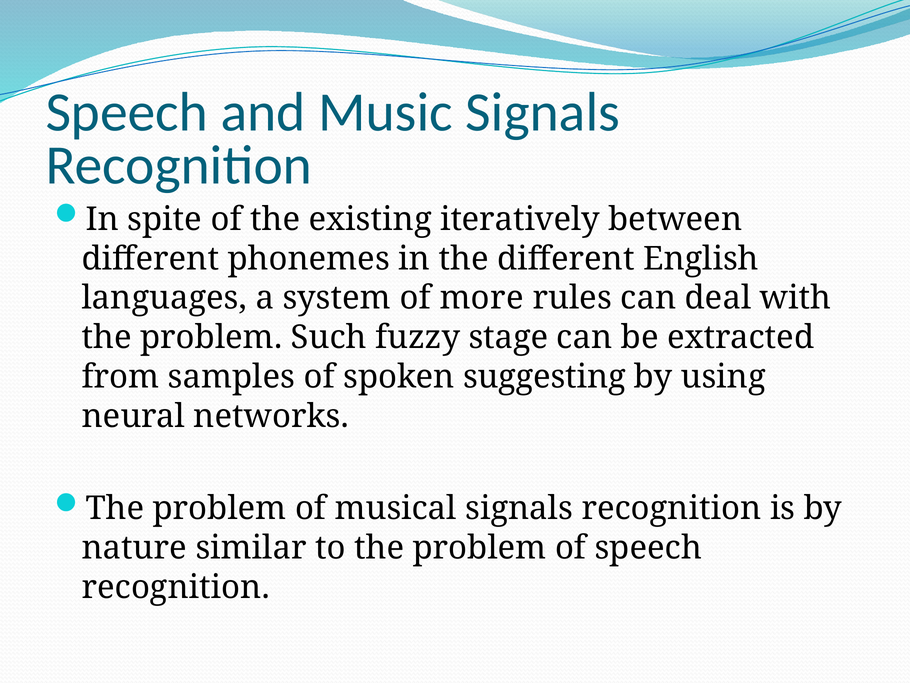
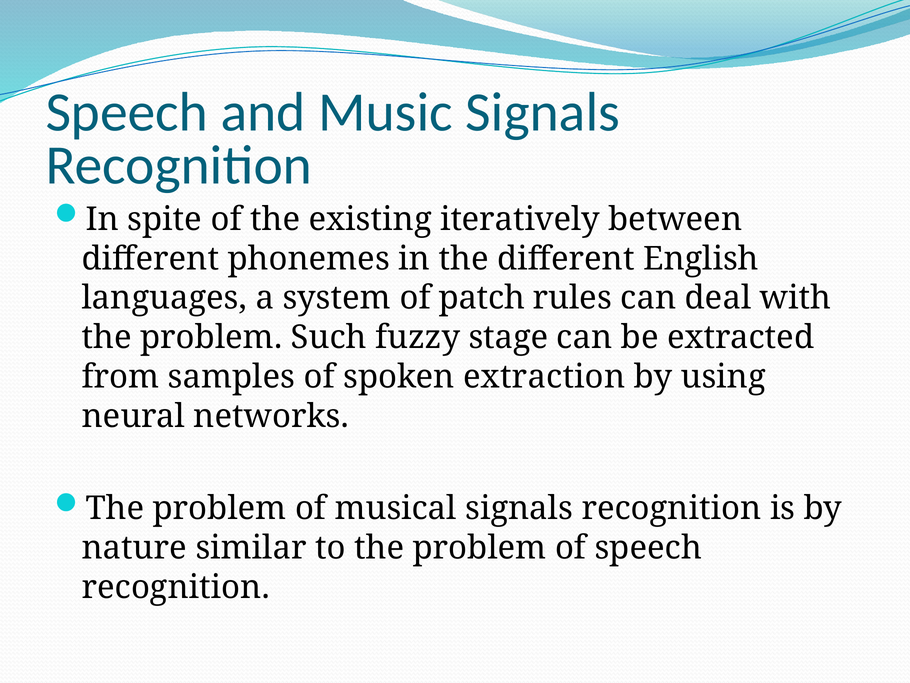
more: more -> patch (482, 298)
suggesting: suggesting -> extraction (544, 377)
